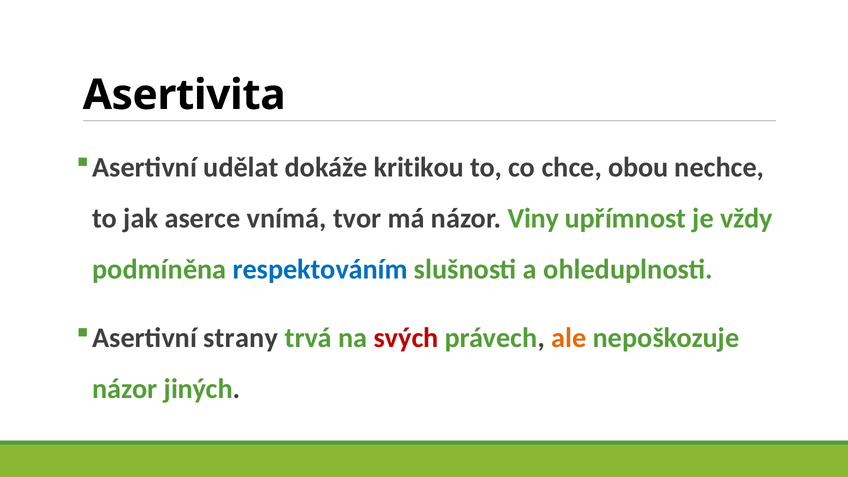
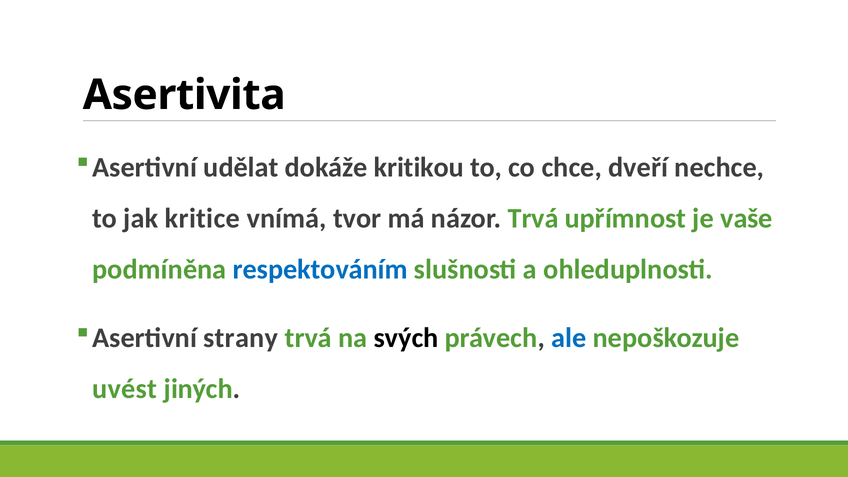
obou: obou -> dveří (638, 168)
aserce: aserce -> kritice (202, 218)
názor Viny: Viny -> Trvá (533, 218)
vždy: vždy -> vaše (746, 218)
svých colour: red -> black (406, 338)
ale colour: orange -> blue (569, 338)
názor: názor -> uvést (125, 389)
